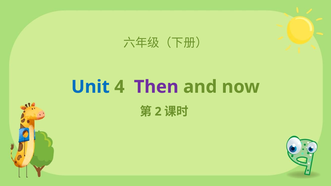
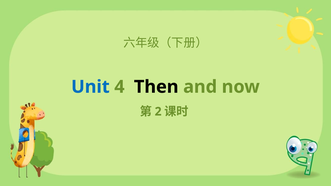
Then colour: purple -> black (156, 87)
